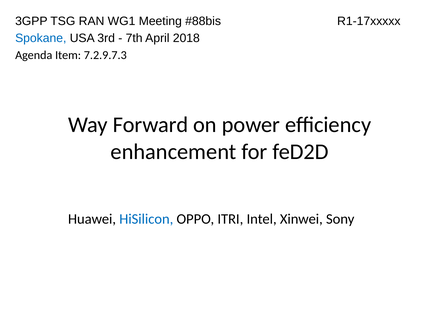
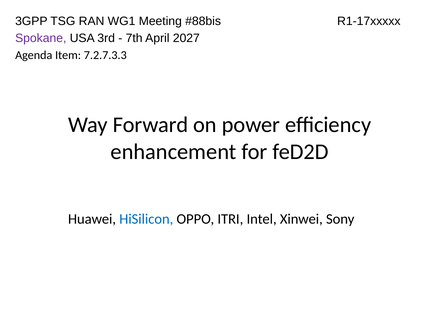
Spokane colour: blue -> purple (41, 38)
2018: 2018 -> 2027 (186, 38)
7.2.9.7.3: 7.2.9.7.3 -> 7.2.7.3.3 (105, 55)
